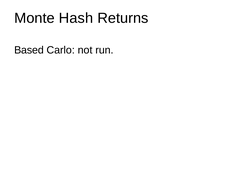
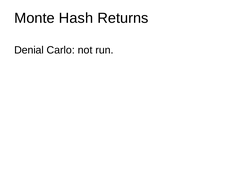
Based: Based -> Denial (29, 50)
